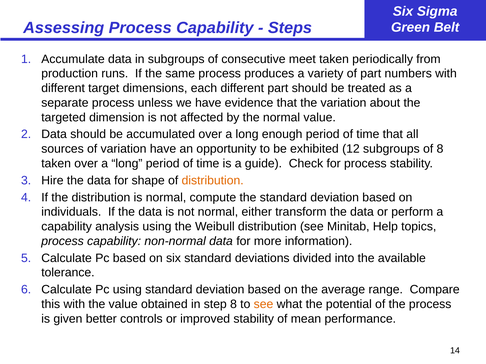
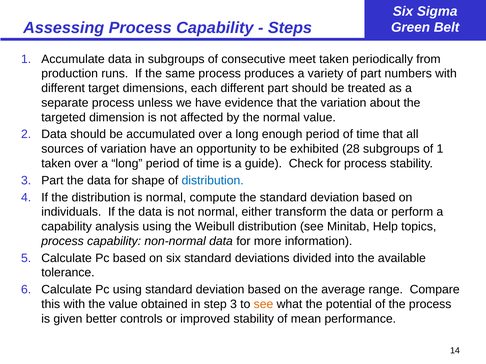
12: 12 -> 28 (351, 149)
of 8: 8 -> 1 (440, 149)
Hire: Hire -> Part (52, 181)
distribution colour: orange -> blue (213, 181)
step 8: 8 -> 3 (233, 305)
